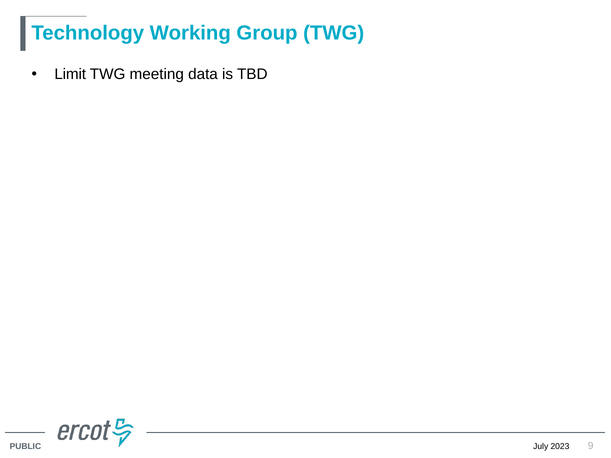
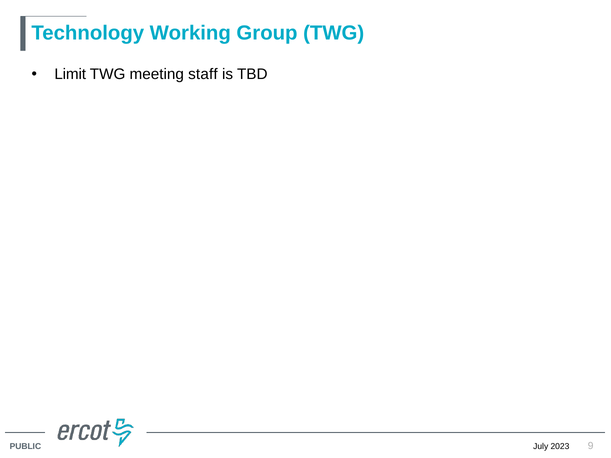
data: data -> staff (203, 74)
